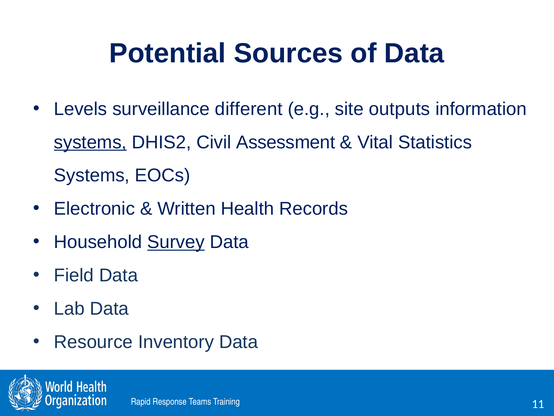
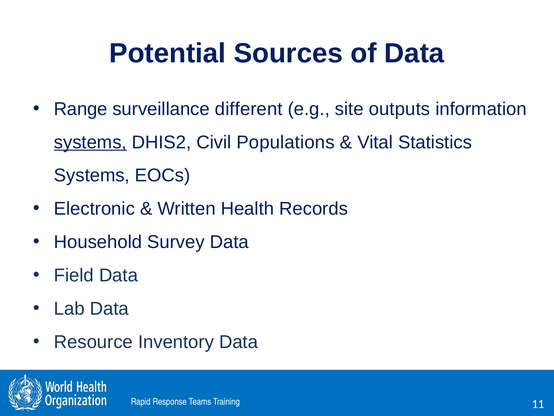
Levels: Levels -> Range (81, 109)
Assessment: Assessment -> Populations (286, 142)
Survey underline: present -> none (176, 242)
